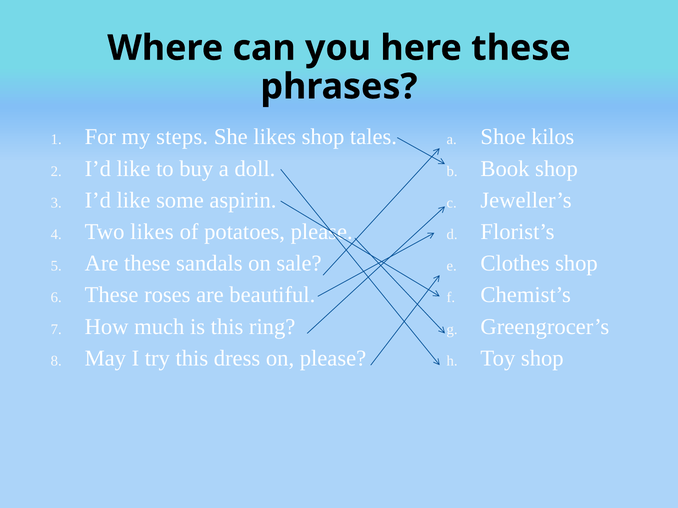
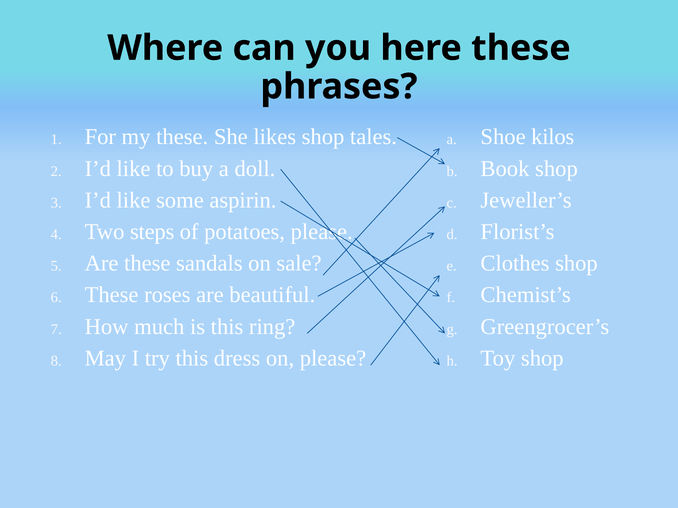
my steps: steps -> these (182, 137)
Two likes: likes -> steps (152, 232)
